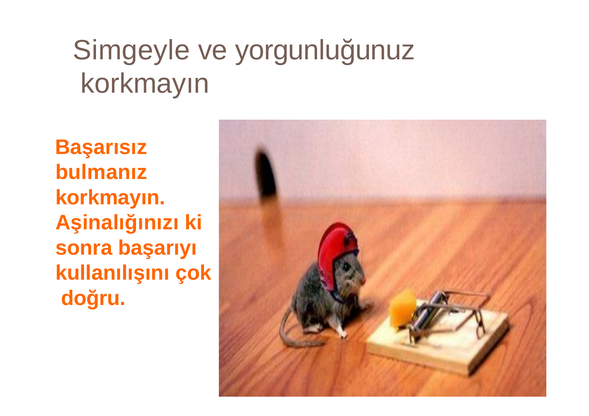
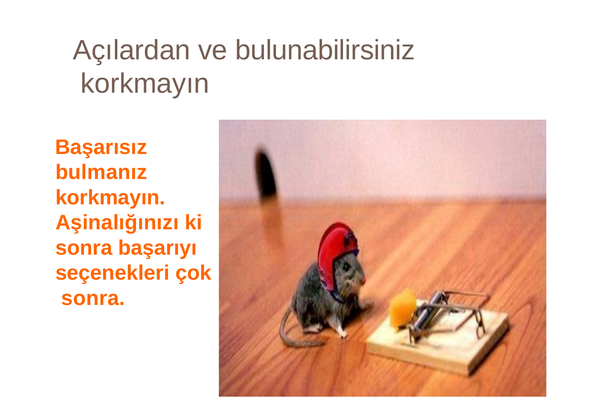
Simgeyle: Simgeyle -> Açılardan (132, 50)
yorgunluğunuz: yorgunluğunuz -> bulunabilirsiniz (325, 50)
kullanılışını: kullanılışını -> seçenekleri (112, 273)
doğru: doğru -> sonra (93, 298)
